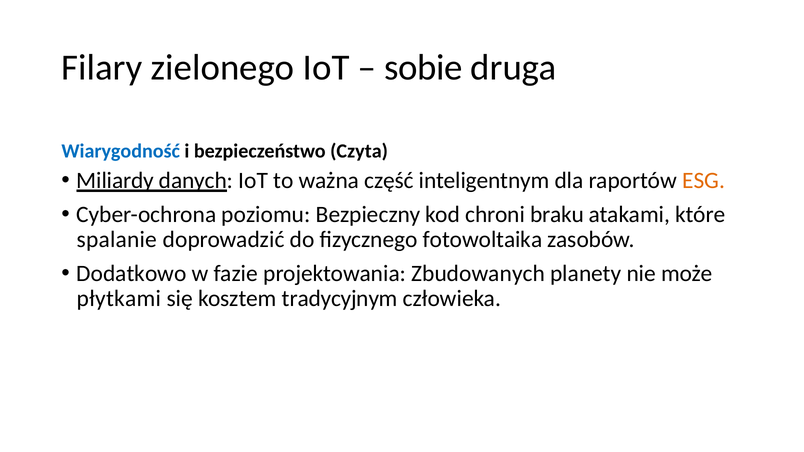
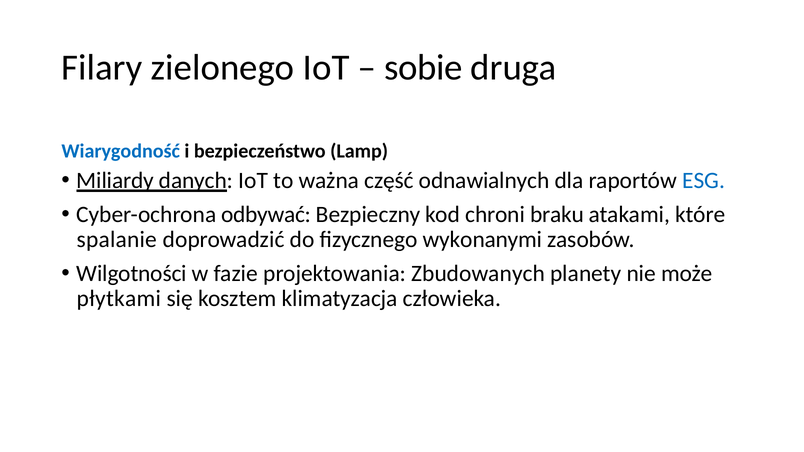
Czyta: Czyta -> Lamp (359, 151)
inteligentnym: inteligentnym -> odnawialnych (484, 181)
ESG colour: orange -> blue (704, 181)
poziomu: poziomu -> odbywać (266, 214)
fotowoltaika: fotowoltaika -> wykonanymi (483, 240)
Dodatkowo: Dodatkowo -> Wilgotności (132, 274)
tradycyjnym: tradycyjnym -> klimatyzacja (340, 299)
